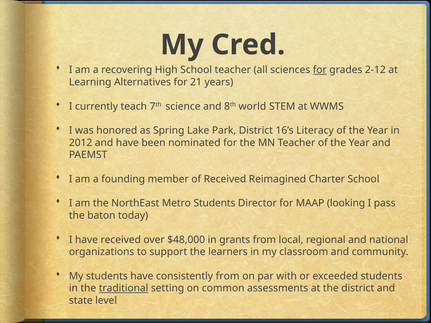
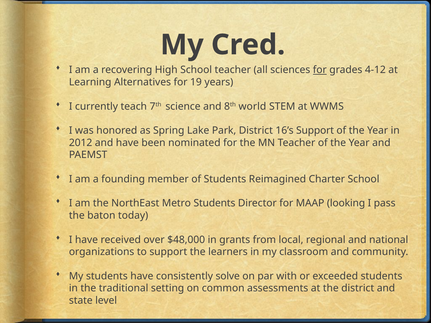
2-12: 2-12 -> 4-12 (375, 70)
21: 21 -> 19 (196, 82)
16’s Literacy: Literacy -> Support (315, 131)
of Received: Received -> Students (225, 179)
consistently from: from -> solve (228, 276)
traditional underline: present -> none (124, 288)
